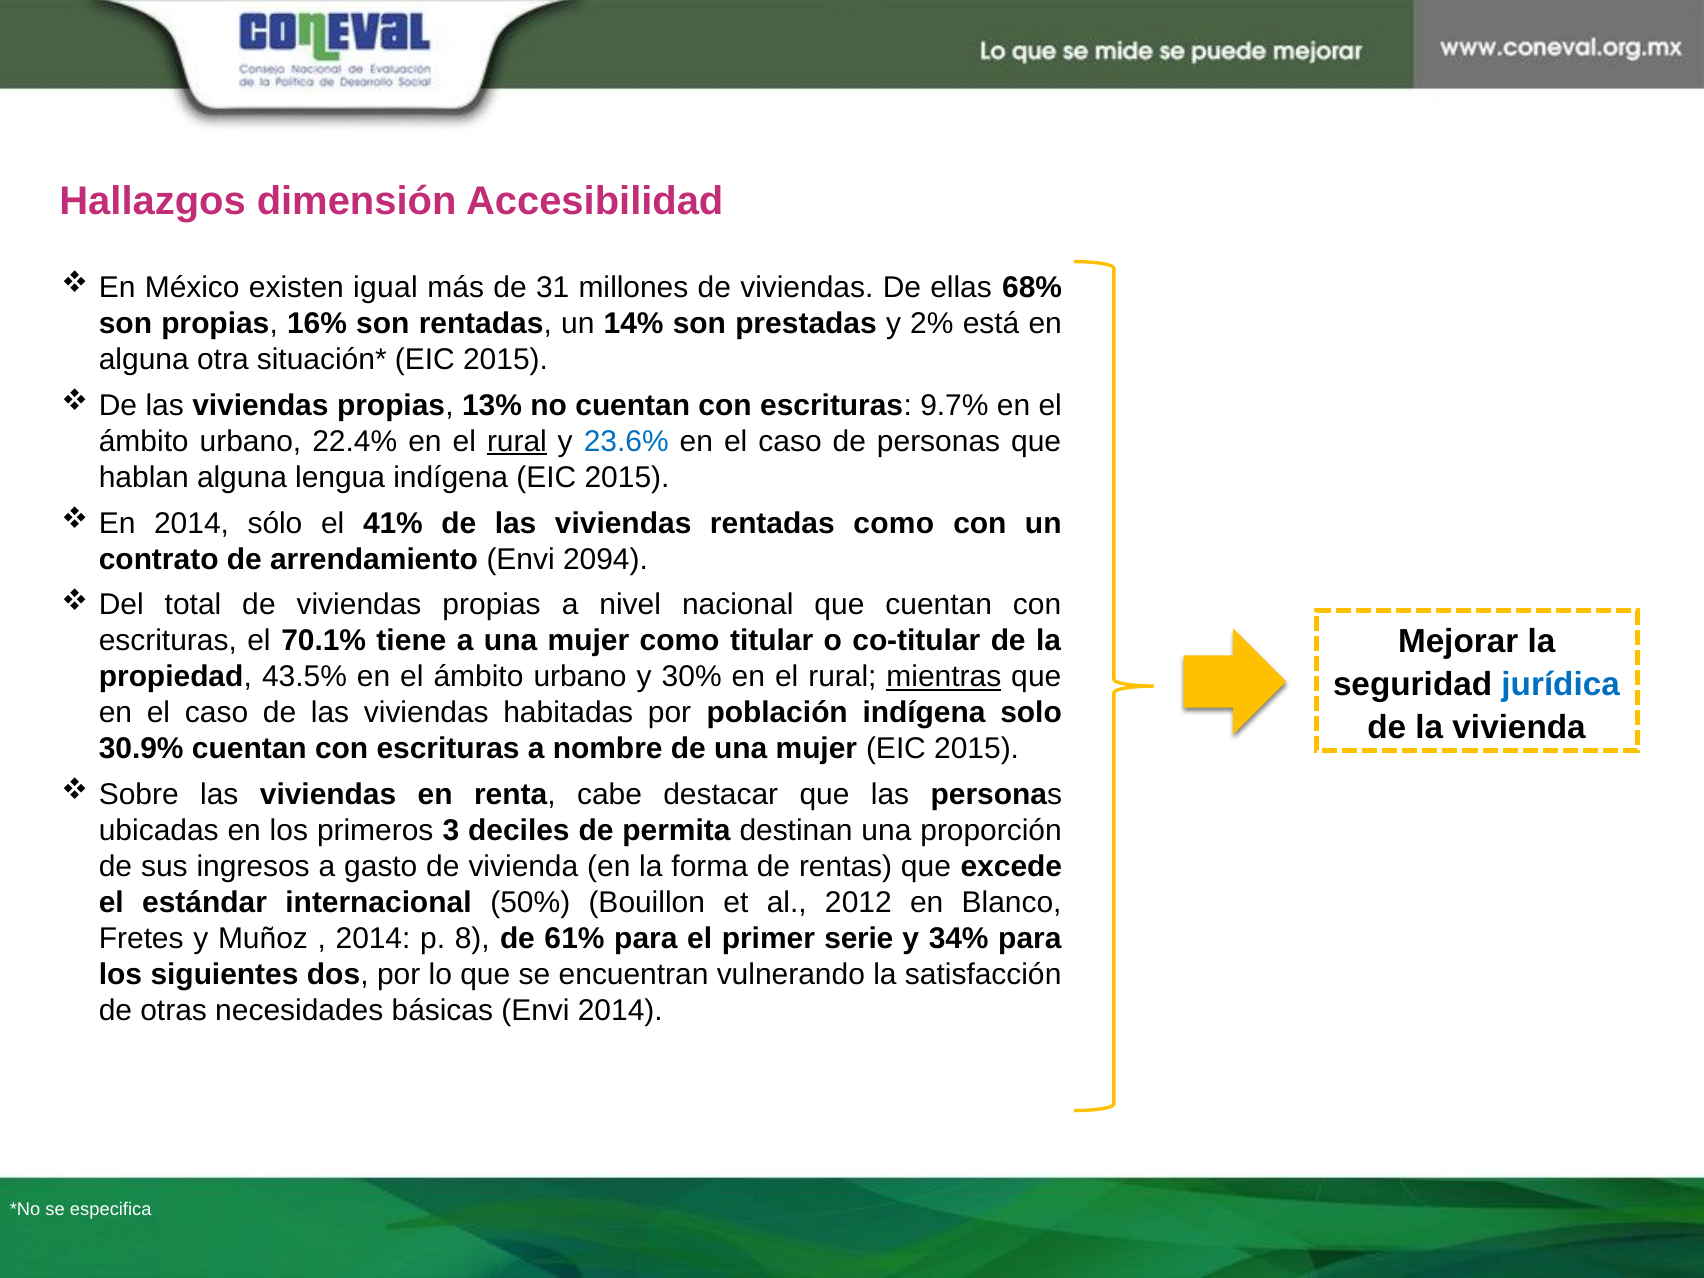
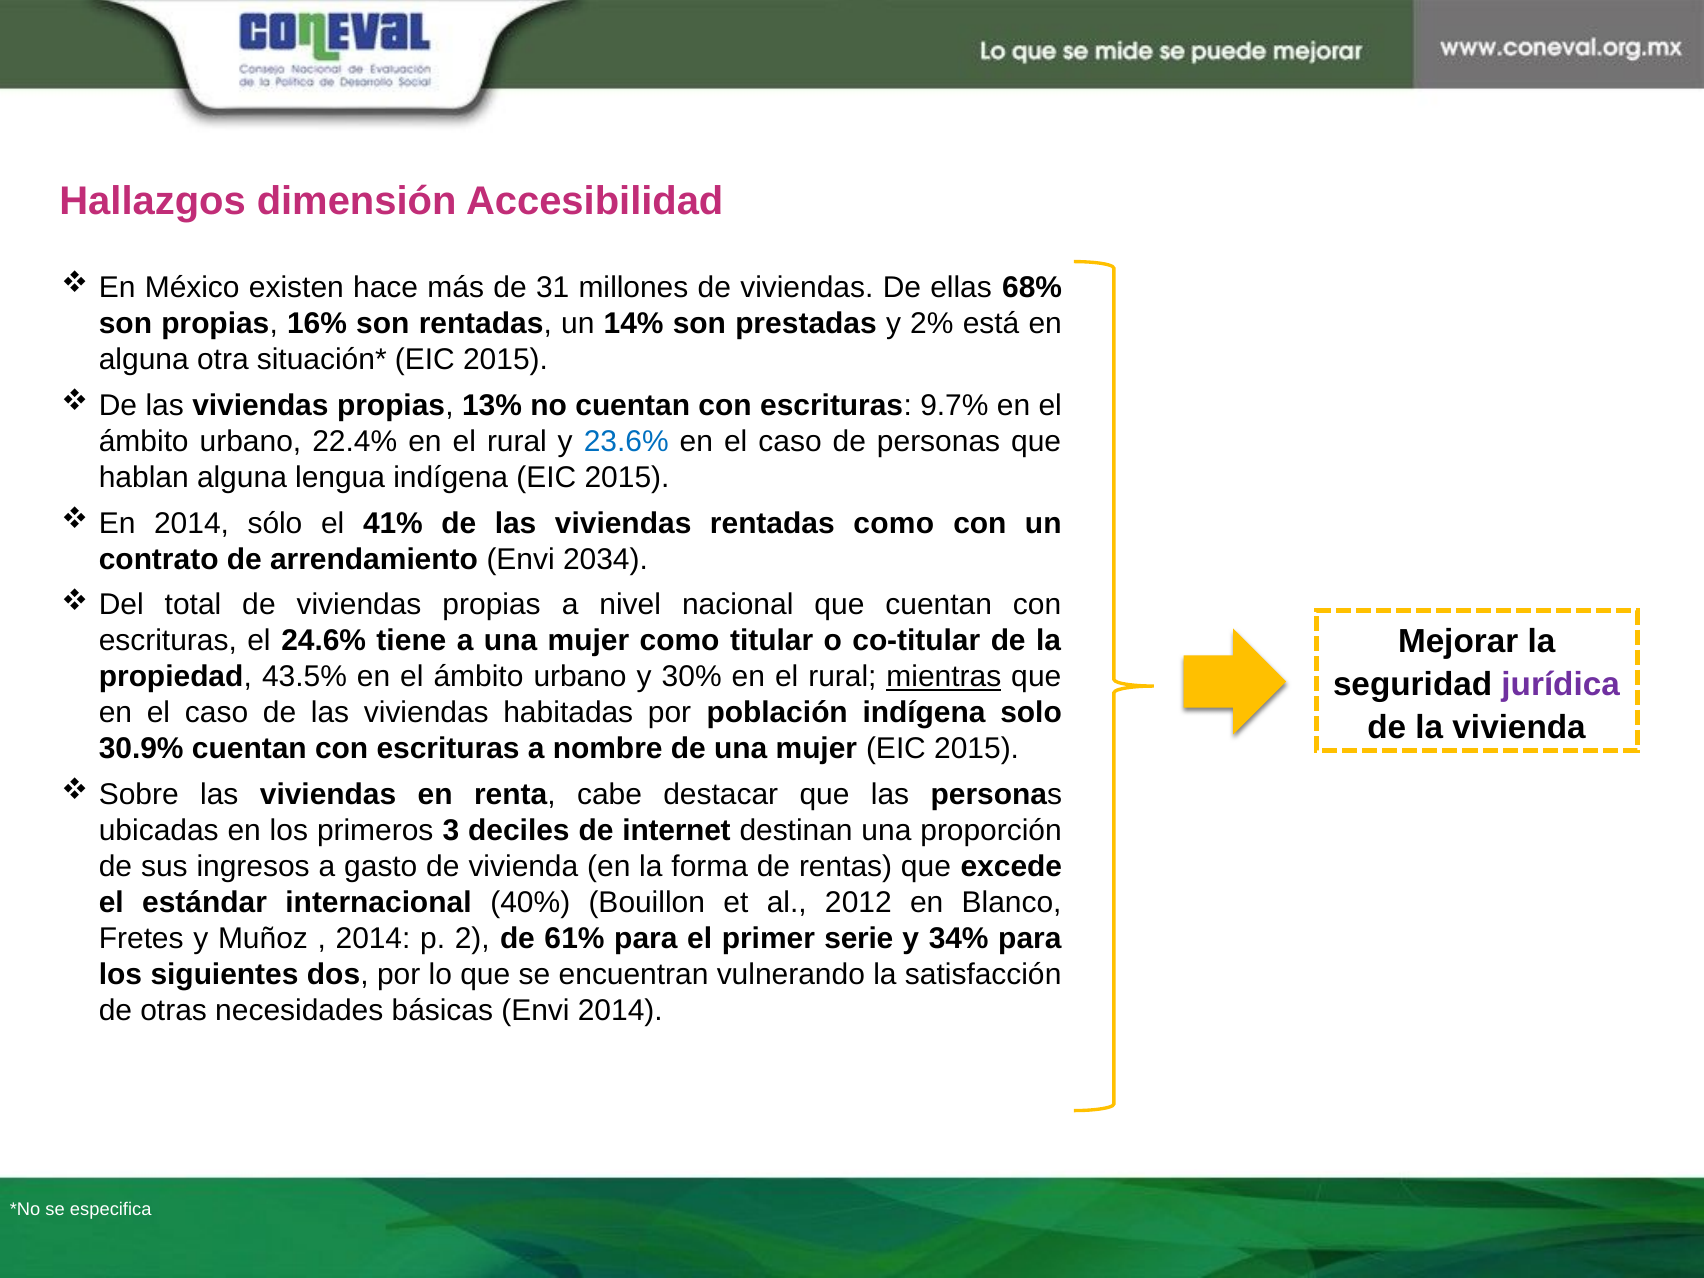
igual: igual -> hace (386, 288)
rural underline: present -> none (517, 441)
2094: 2094 -> 2034 (605, 559)
70.1%: 70.1% -> 24.6% (324, 641)
jurídica colour: blue -> purple (1561, 684)
permita: permita -> internet (677, 831)
50%: 50% -> 40% (530, 903)
8: 8 -> 2 (472, 939)
